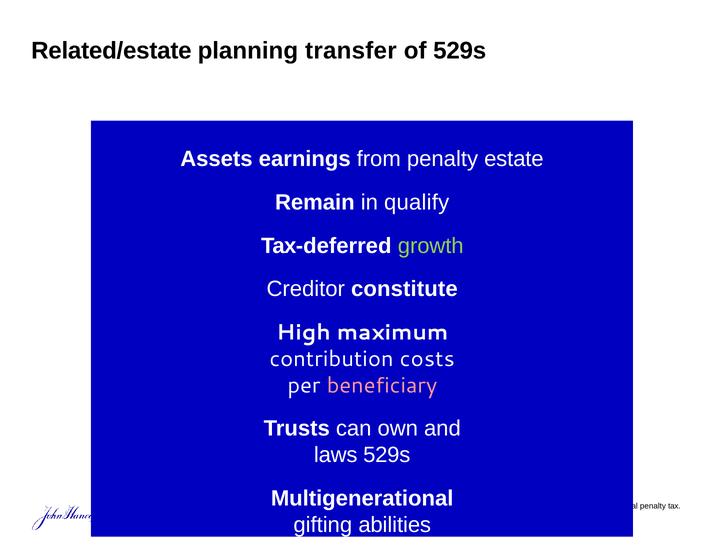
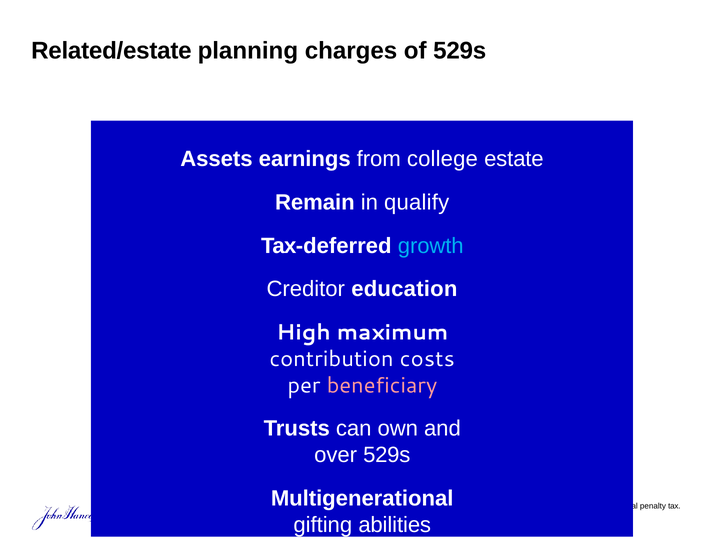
transfer: transfer -> charges (351, 51)
from penalty: penalty -> college (442, 159)
growth colour: light green -> light blue (431, 246)
constitute: constitute -> education (404, 289)
laws: laws -> over (336, 455)
